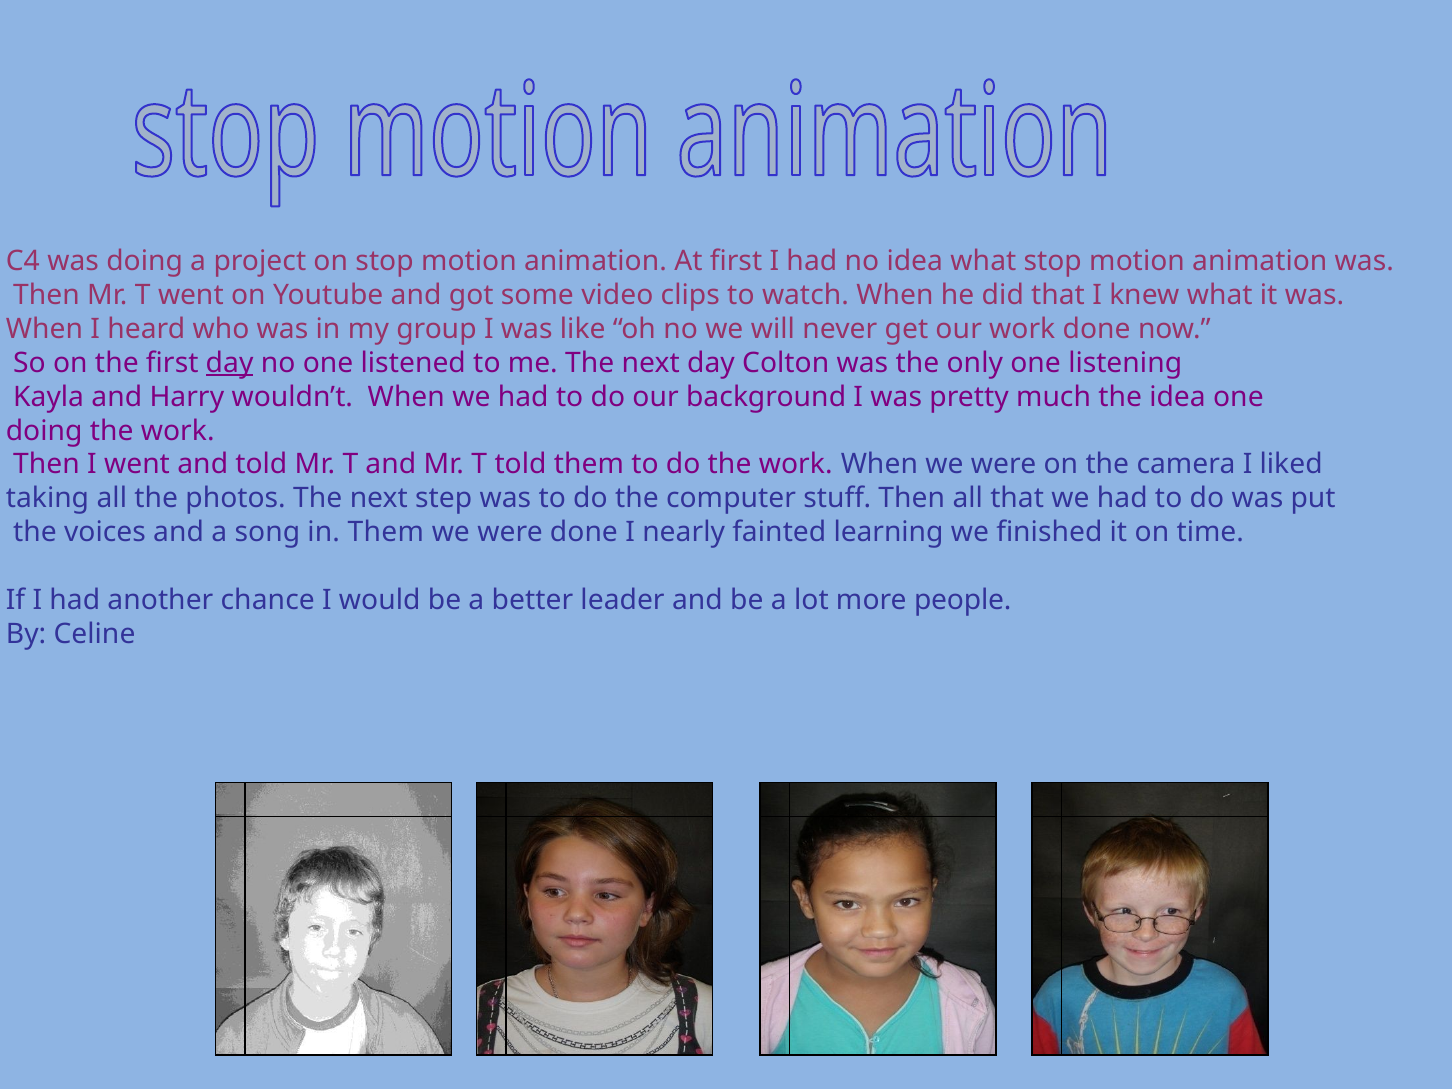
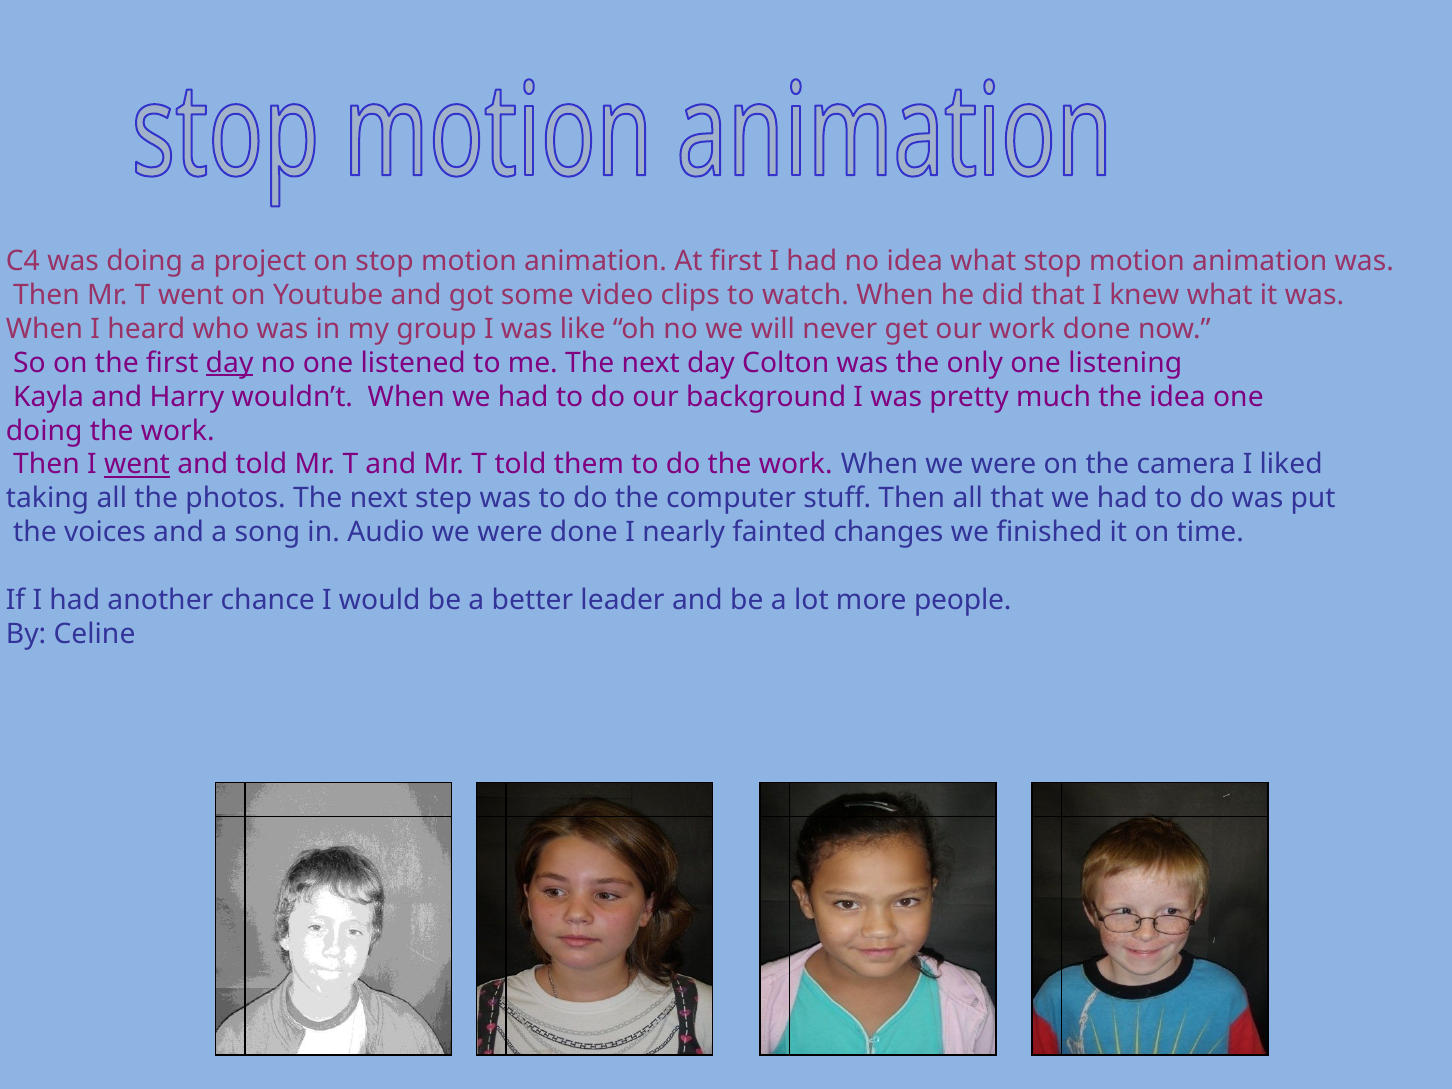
went underline: none -> present (137, 465)
in Them: Them -> Audio (386, 532)
learning: learning -> changes (889, 532)
